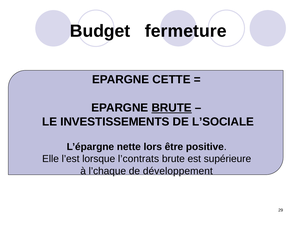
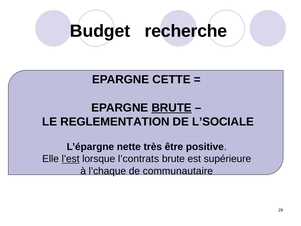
fermeture: fermeture -> recherche (186, 31)
INVESTISSEMENTS: INVESTISSEMENTS -> REGLEMENTATION (115, 122)
lors: lors -> très (153, 147)
l’est underline: none -> present (71, 159)
développement: développement -> communautaire (178, 171)
